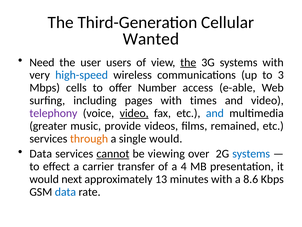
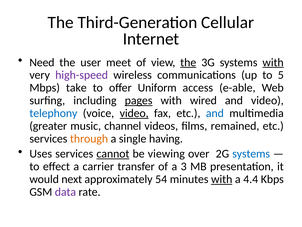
Wanted: Wanted -> Internet (151, 39)
users: users -> meet (119, 62)
with underline: none -> present (273, 62)
high-speed colour: blue -> purple (82, 75)
3: 3 -> 5 (281, 75)
cells: cells -> take (76, 88)
Number: Number -> Uniform (157, 88)
pages underline: none -> present (139, 100)
times: times -> wired (203, 100)
telephony colour: purple -> blue (53, 113)
provide: provide -> channel (123, 126)
single would: would -> having (166, 138)
Data: Data -> Uses (41, 153)
4: 4 -> 3 (184, 166)
13: 13 -> 54 (161, 179)
with underline: none -> present (222, 179)
8.6: 8.6 -> 4.4 (251, 179)
data colour: blue -> purple (65, 192)
